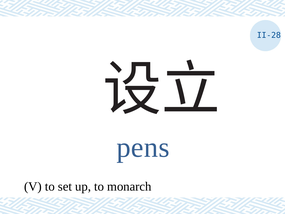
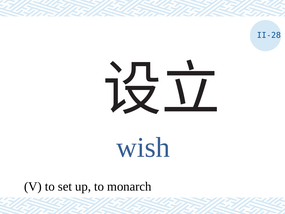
pens: pens -> wish (143, 147)
